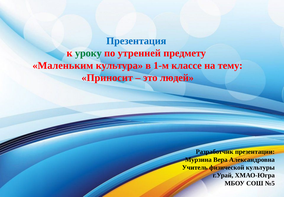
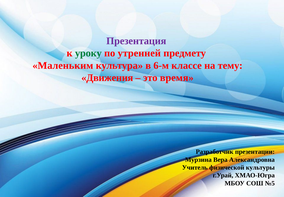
Презентация colour: blue -> purple (136, 41)
1-м: 1-м -> 6-м (161, 65)
Приносит: Приносит -> Движения (107, 78)
людей: людей -> время (177, 78)
